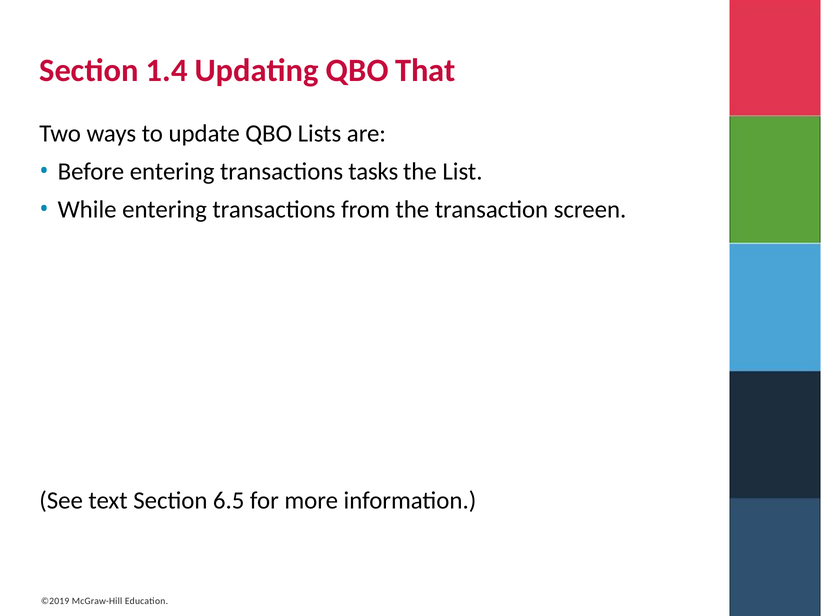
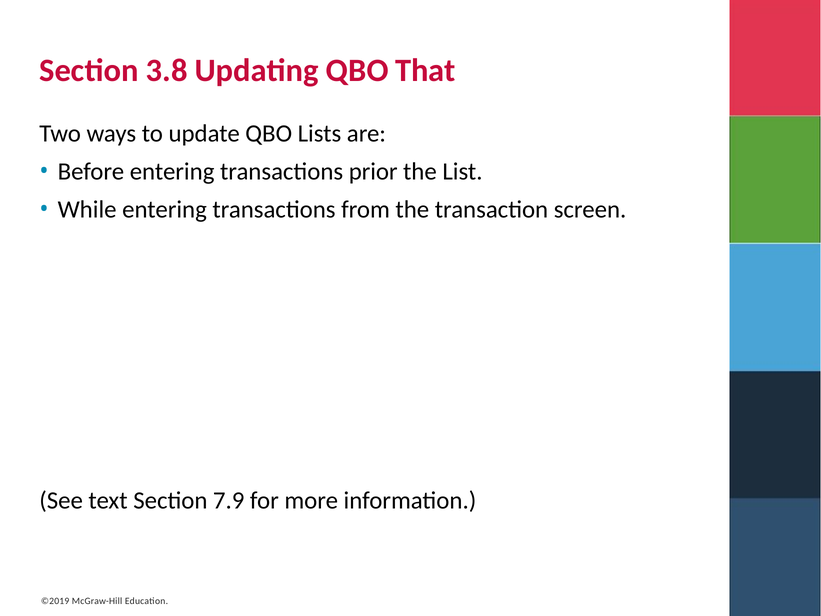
1.4: 1.4 -> 3.8 (167, 71)
tasks: tasks -> prior (373, 171)
6.5: 6.5 -> 7.9 (229, 501)
